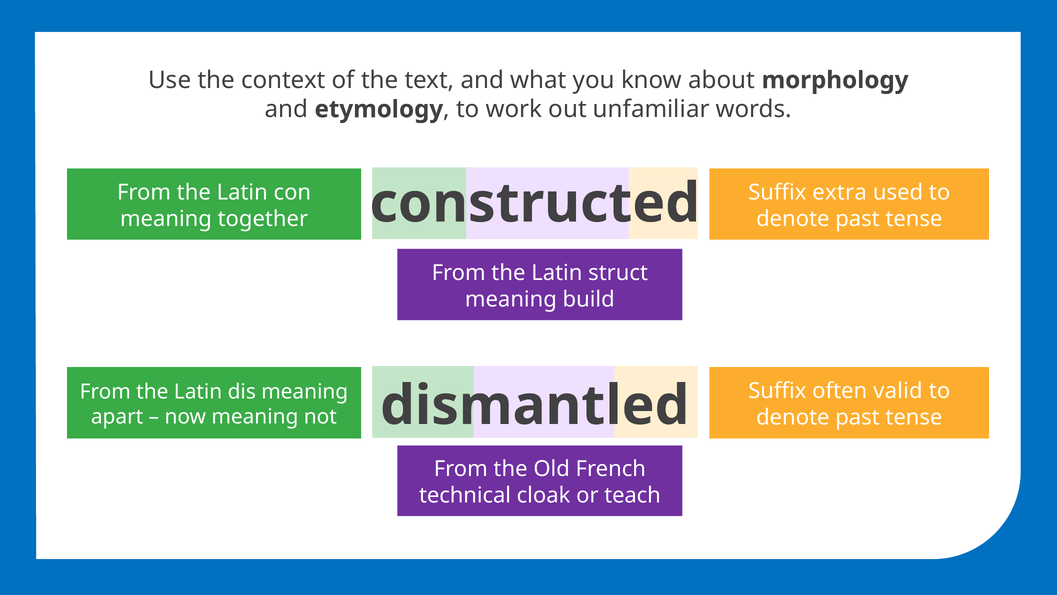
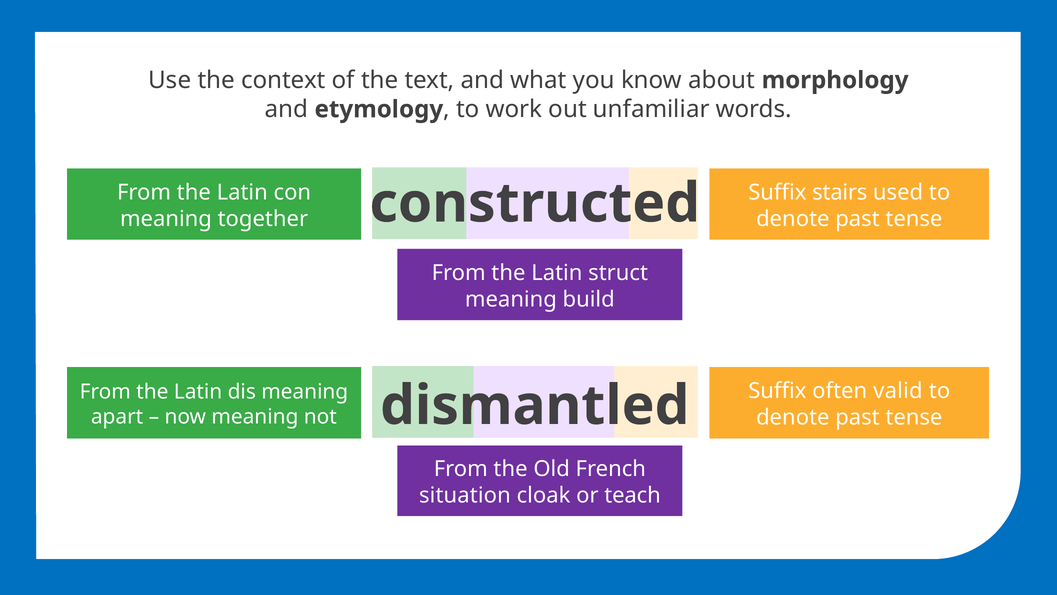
extra: extra -> stairs (840, 192)
technical: technical -> situation (465, 495)
